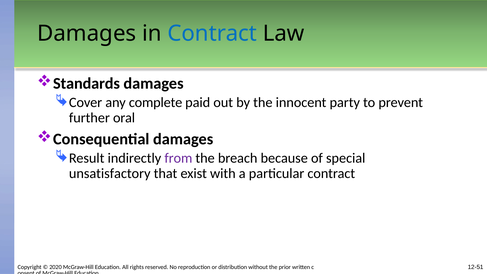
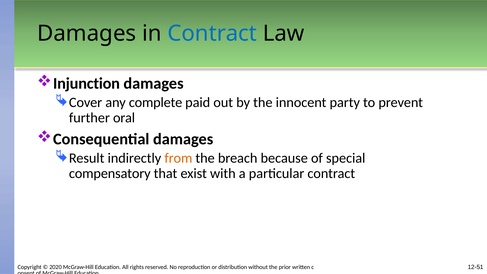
Standards: Standards -> Injunction (86, 83)
from colour: purple -> orange (178, 158)
unsatisfactory: unsatisfactory -> compensatory (110, 174)
